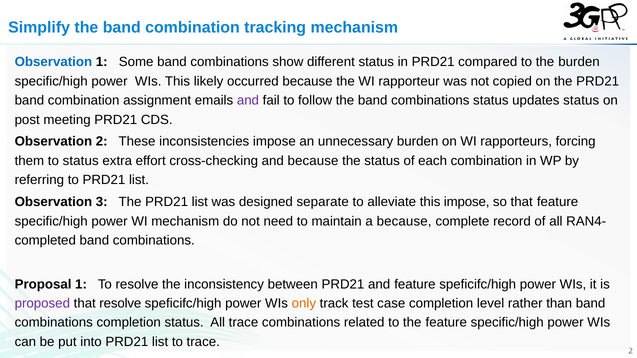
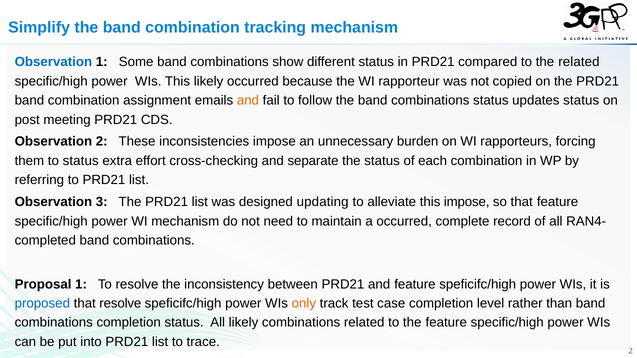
the burden: burden -> related (579, 62)
and colour: purple -> orange (248, 101)
and because: because -> separate (313, 161)
separate: separate -> updating (323, 202)
a because: because -> occurred (404, 221)
proposed colour: purple -> blue (42, 304)
All trace: trace -> likely (243, 323)
